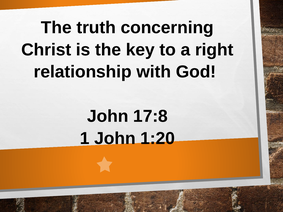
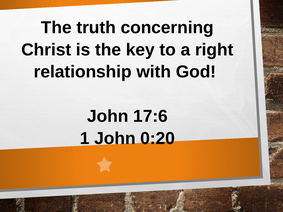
17:8: 17:8 -> 17:6 (150, 116)
1:20: 1:20 -> 0:20 (158, 139)
